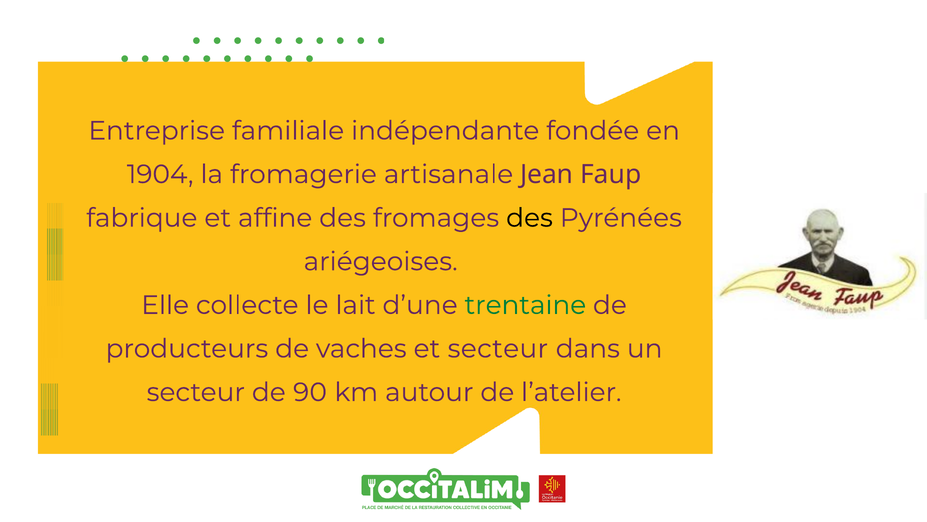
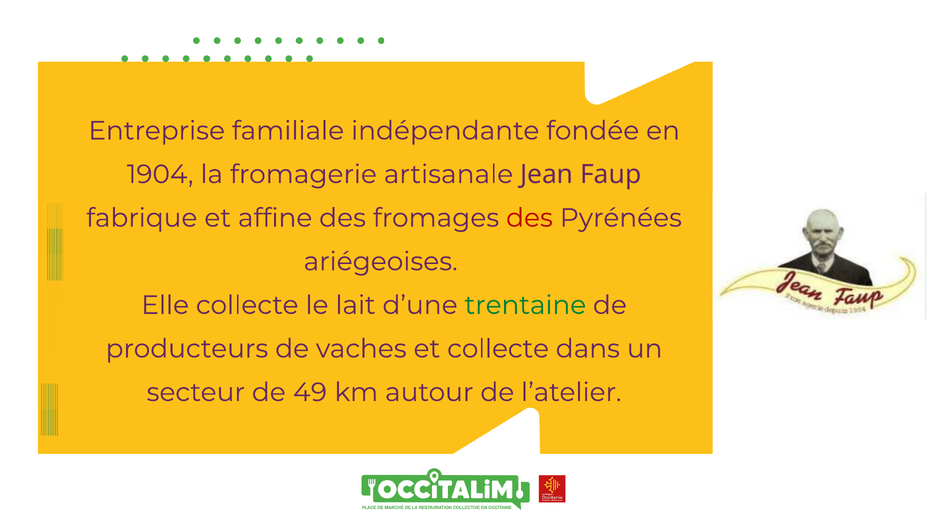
des colour: black -> red (530, 218)
et secteur: secteur -> collecte (498, 348)
90: 90 -> 49 (310, 392)
